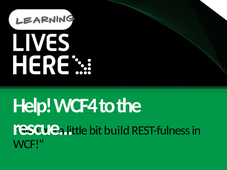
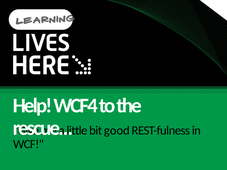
build: build -> good (117, 131)
